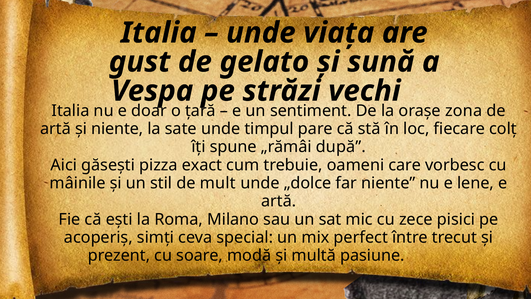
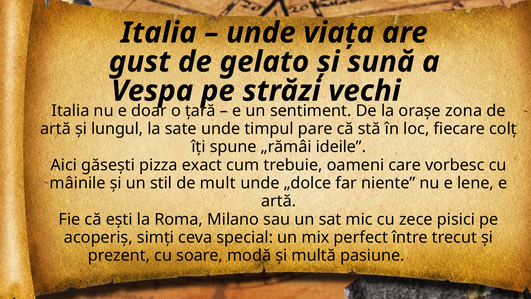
și niente: niente -> lungul (117, 129)
după: după -> ideile (341, 147)
